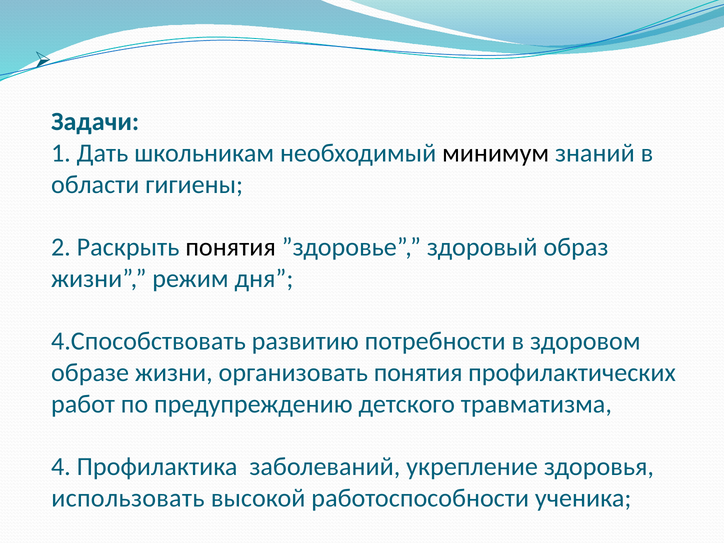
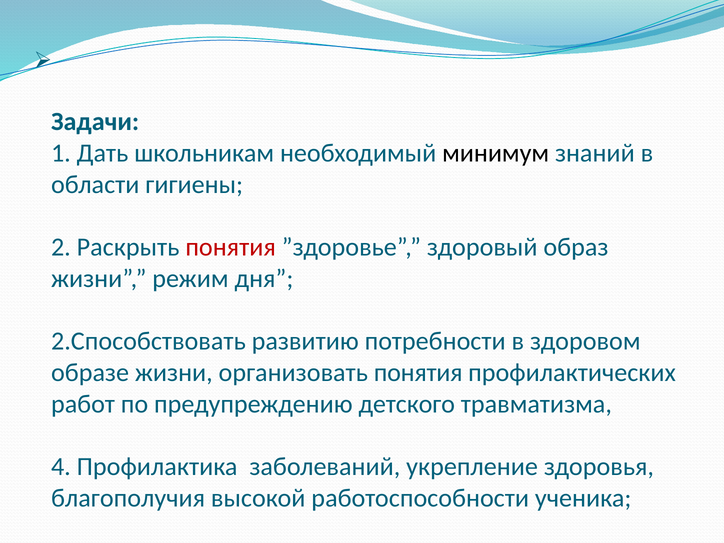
понятия colour: black -> red (231, 247)
4.Способствовать: 4.Способствовать -> 2.Способствовать (148, 341)
использовать: использовать -> благополучия (128, 498)
